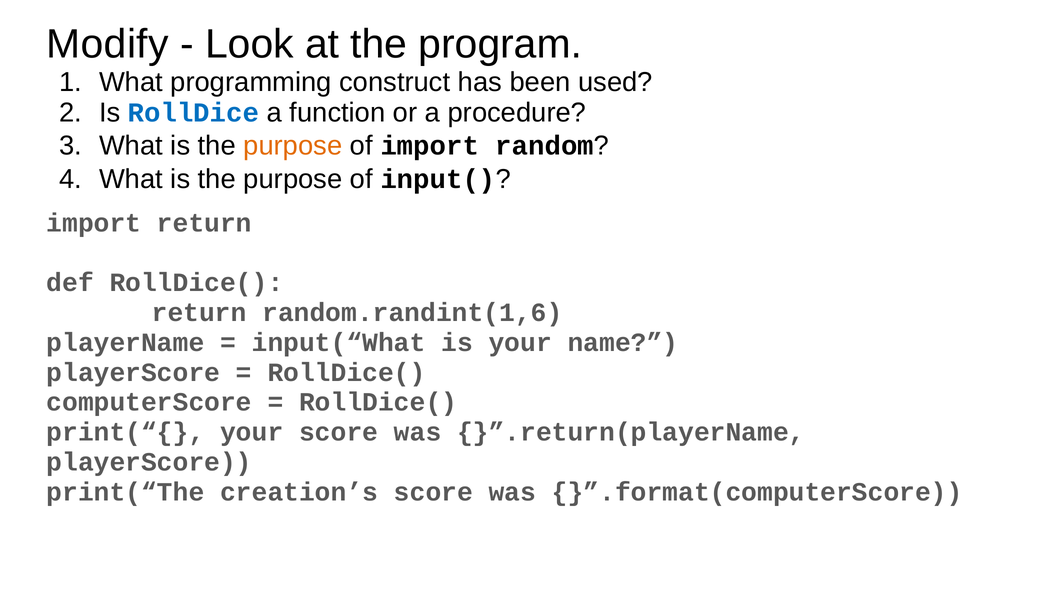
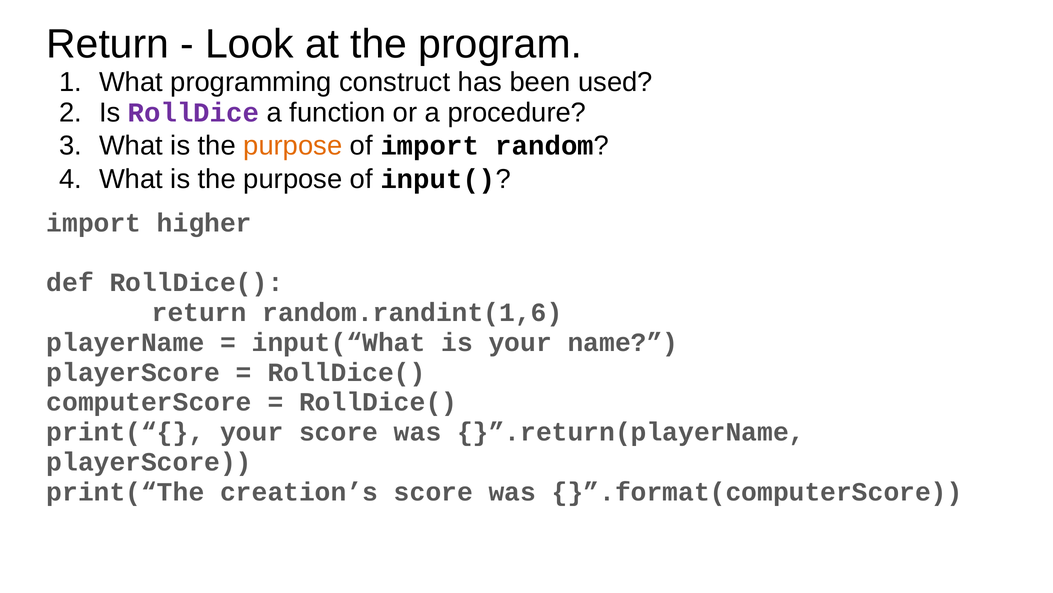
Modify: Modify -> Return (108, 44)
RollDice colour: blue -> purple (193, 113)
import return: return -> higher (204, 223)
